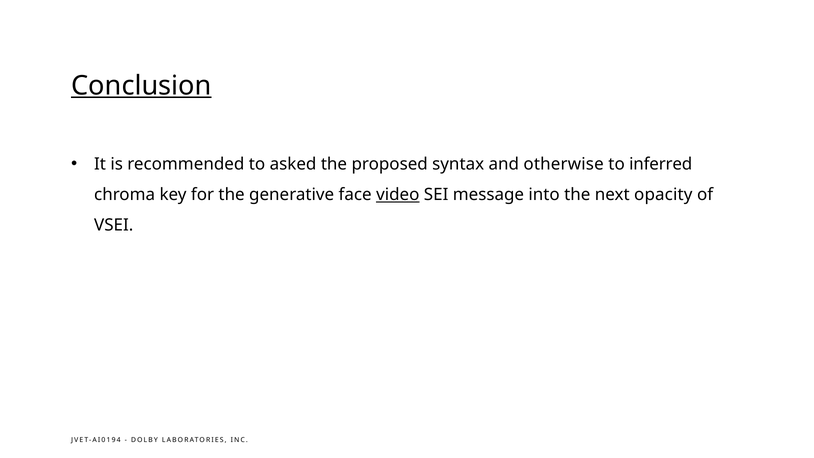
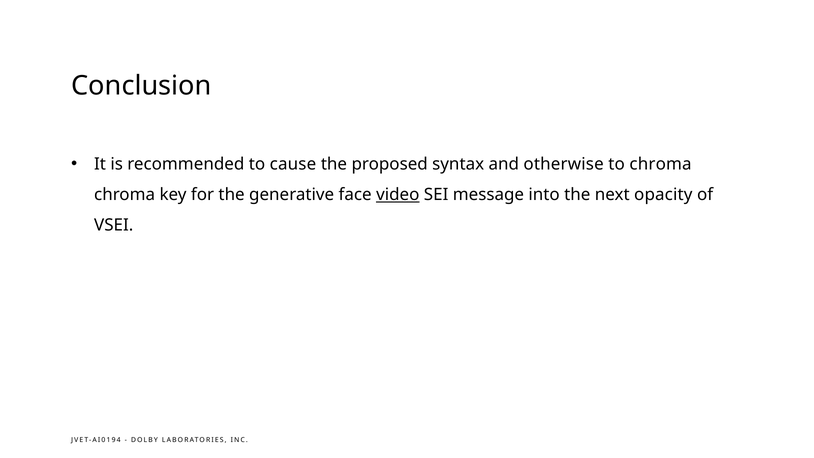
Conclusion underline: present -> none (141, 86)
asked: asked -> cause (293, 164)
to inferred: inferred -> chroma (661, 164)
